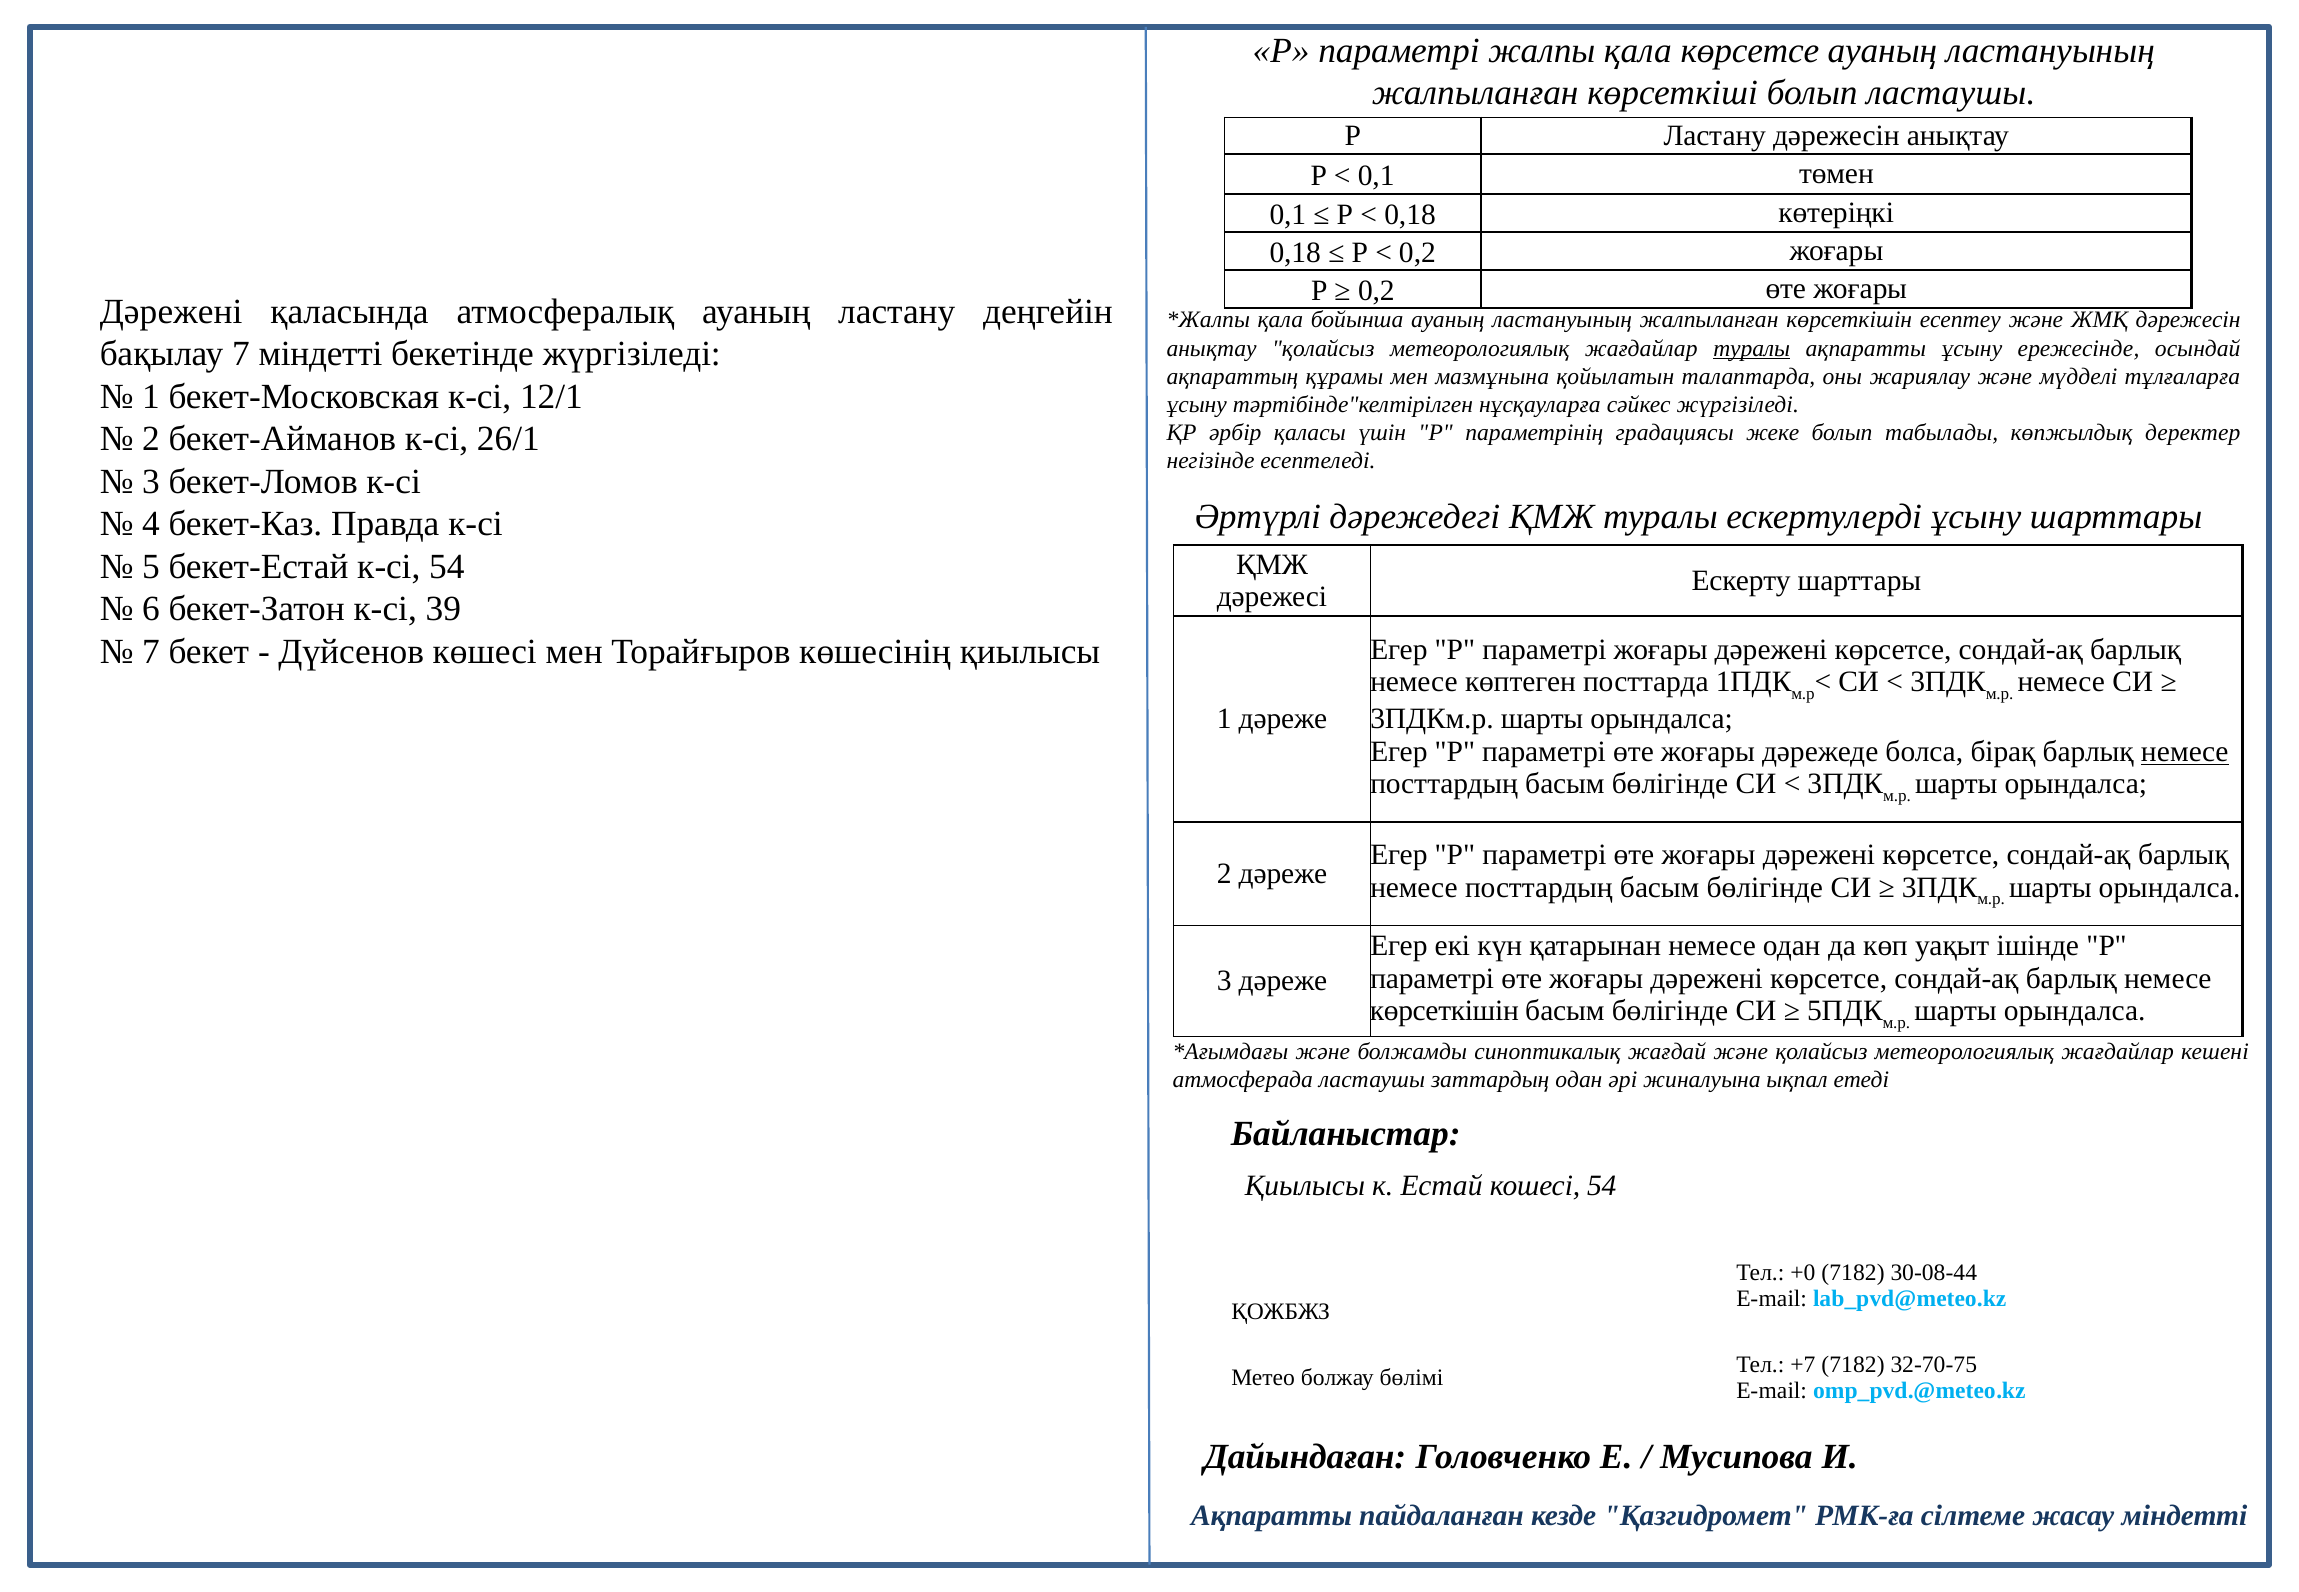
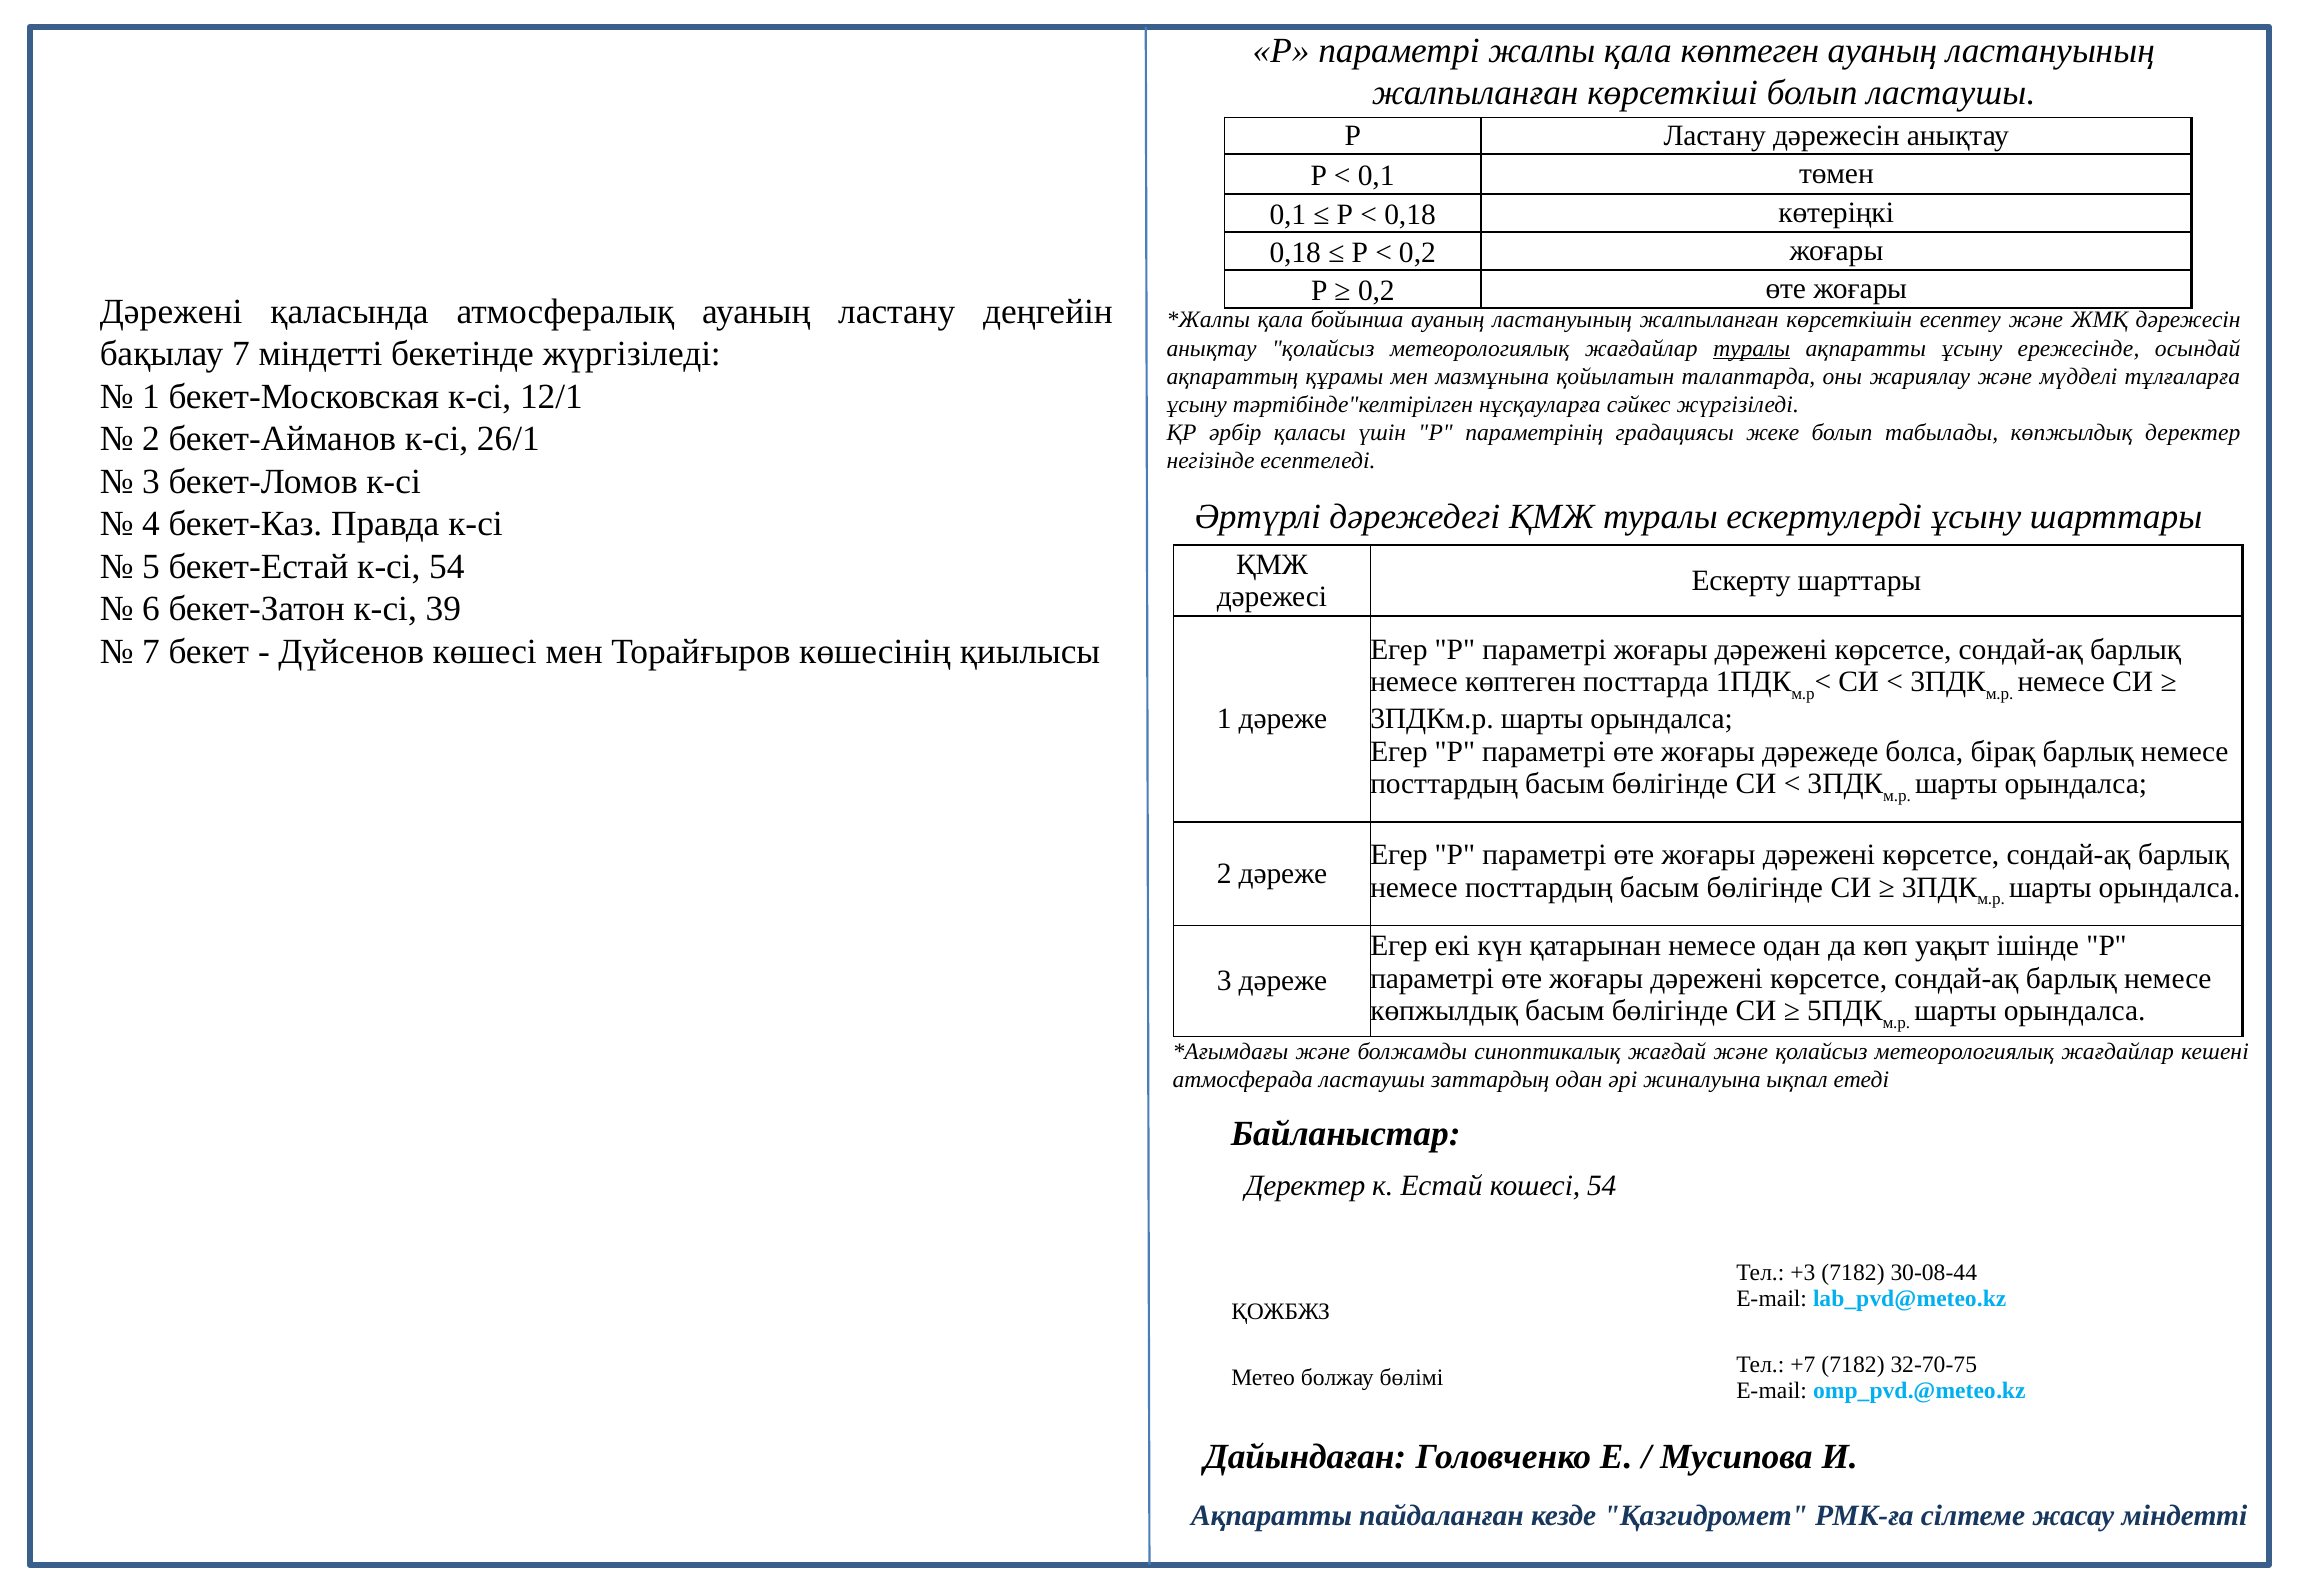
қала көрсетсе: көрсетсе -> көптеген (1750, 51)
немесе underline: present -> none (2185, 752)
көрсеткішін: көрсеткішін -> көпжылдық (1444, 1011)
Қиылысы: Қиылысы -> Деректер (1305, 1186)
+0: +0 -> +3 (1803, 1272)
